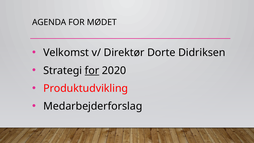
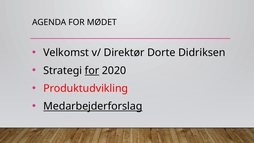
Medarbejderforslag underline: none -> present (93, 106)
